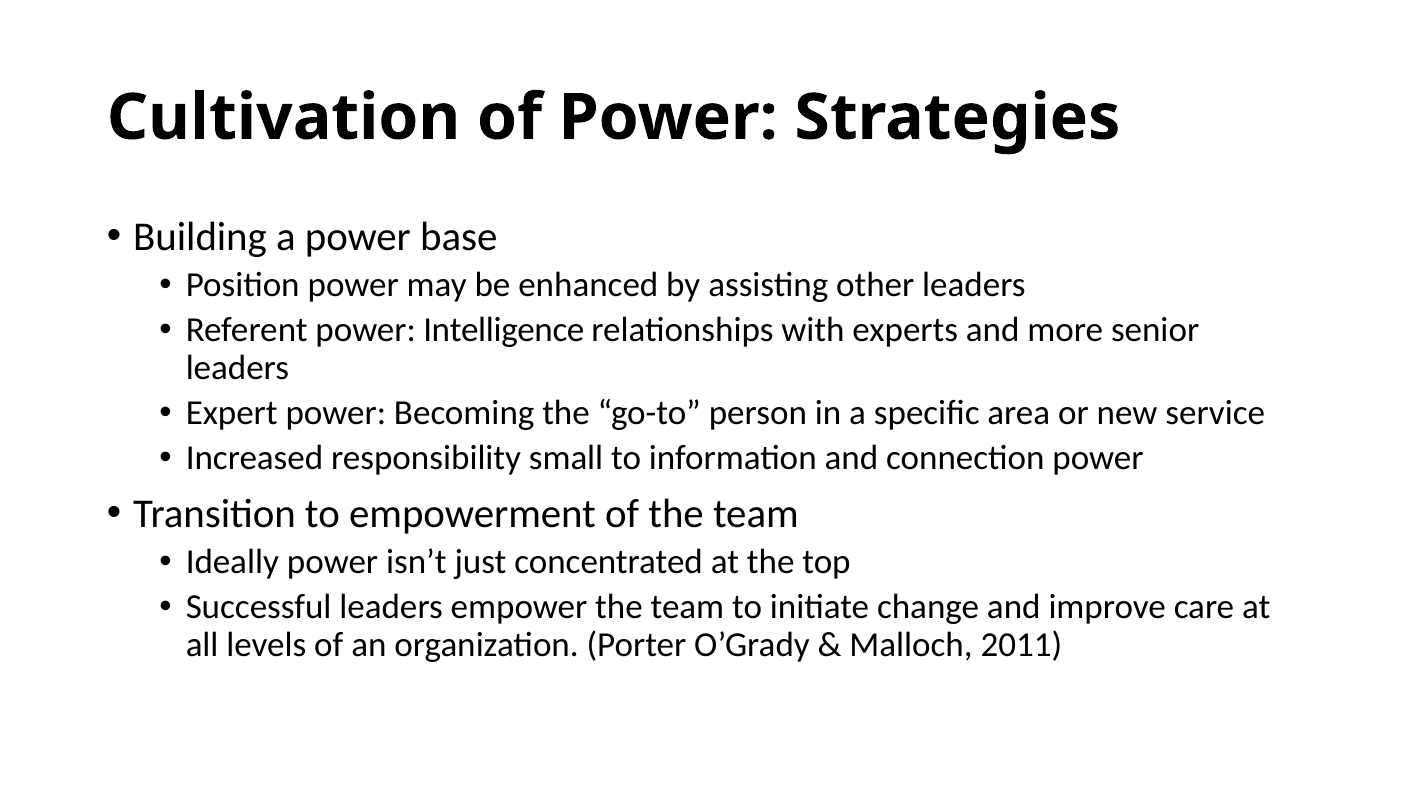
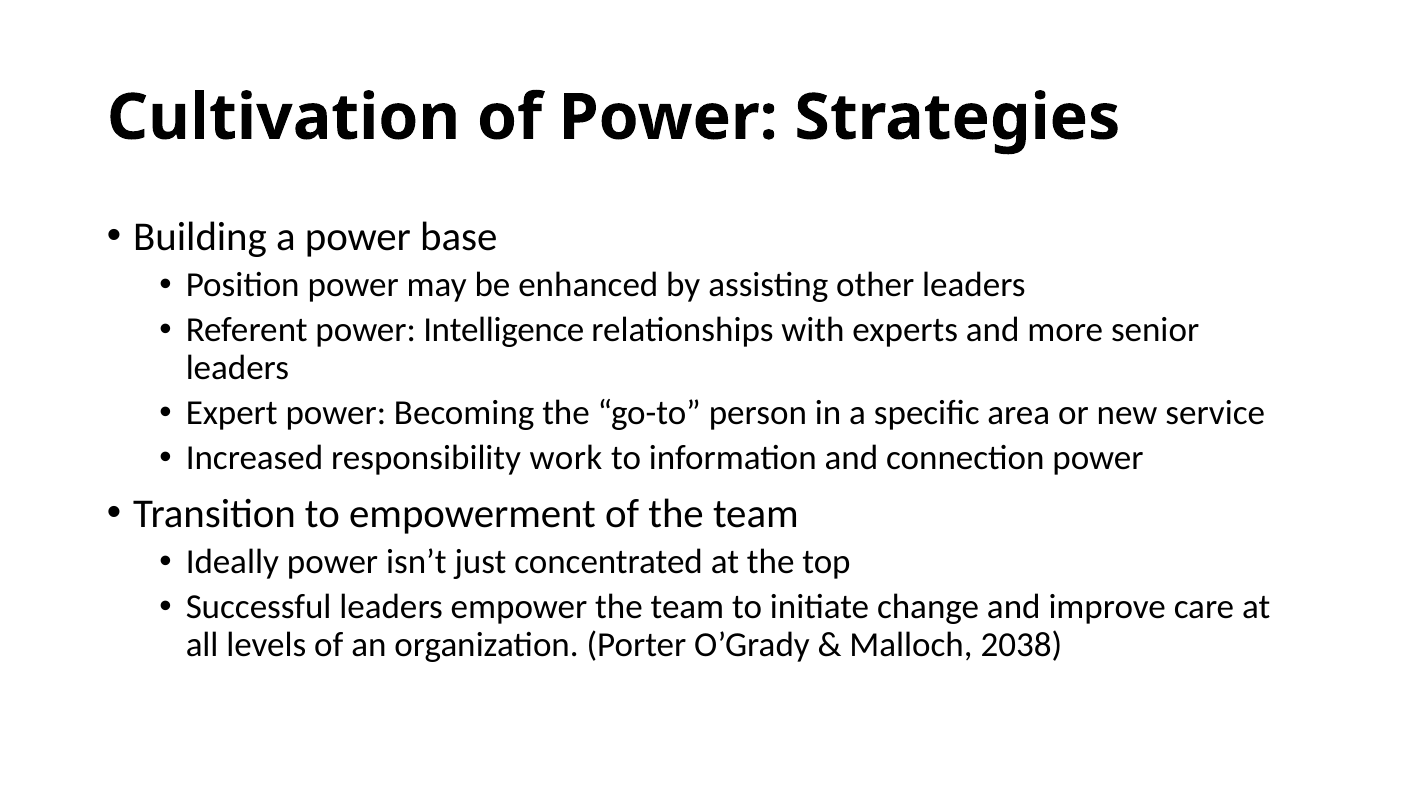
small: small -> work (566, 459)
2011: 2011 -> 2038 (1021, 645)
